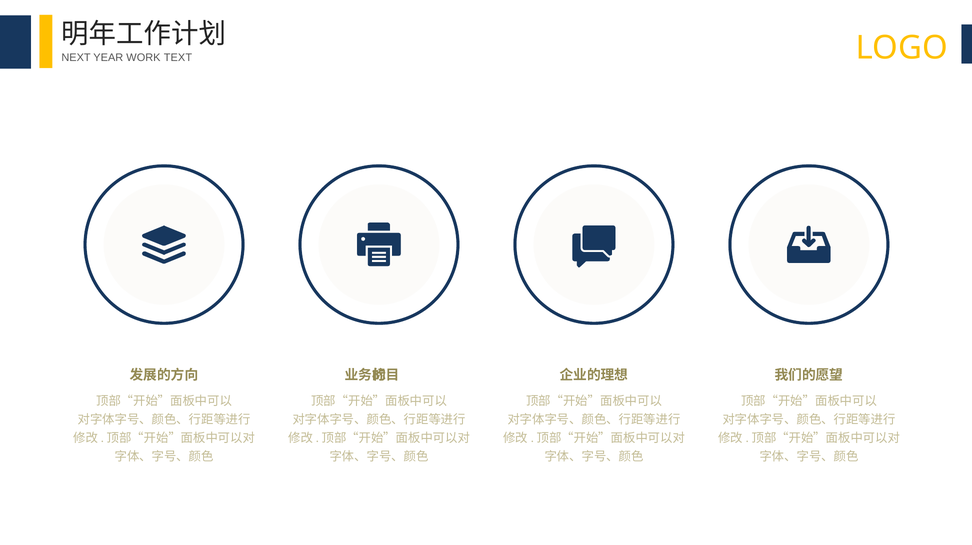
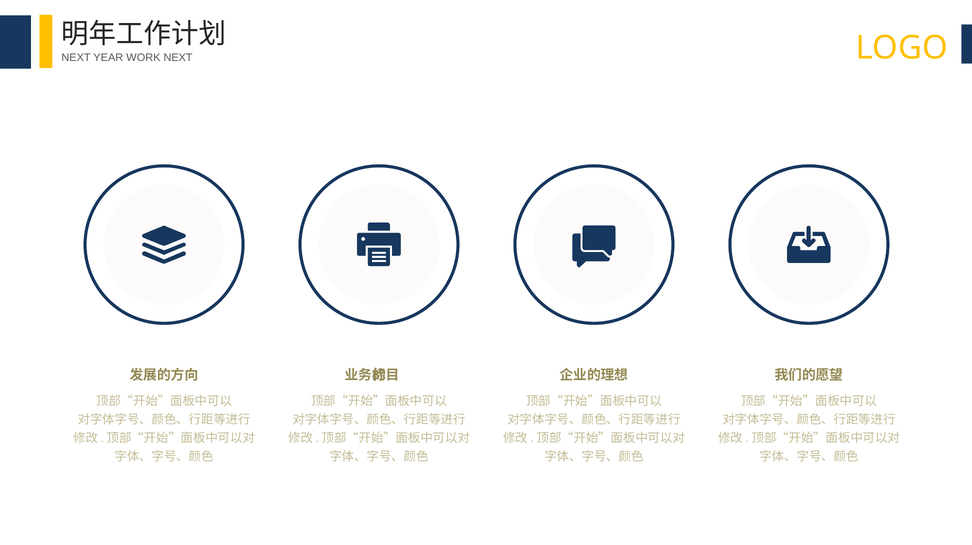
WORK TEXT: TEXT -> NEXT (178, 58)
